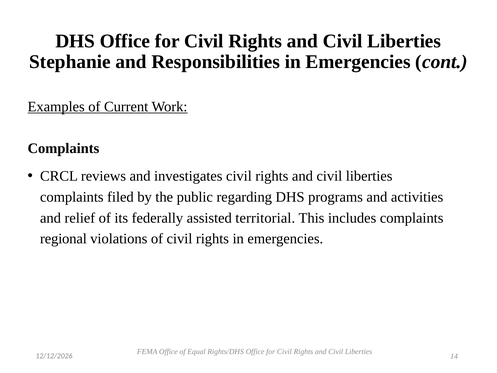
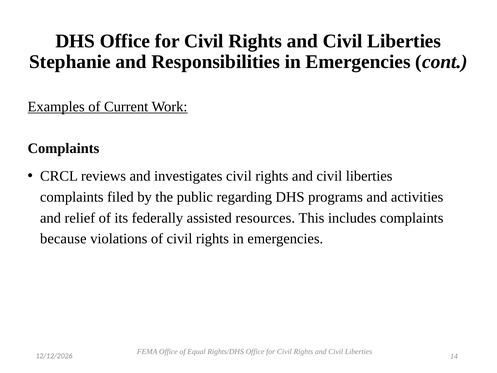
territorial: territorial -> resources (265, 218)
regional: regional -> because (63, 239)
